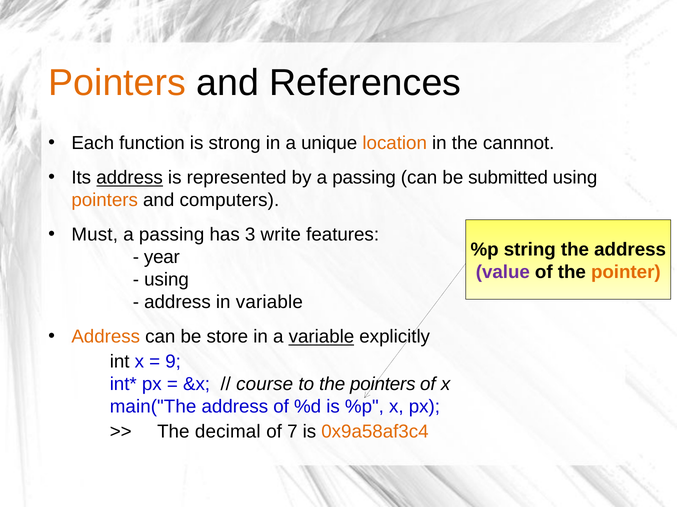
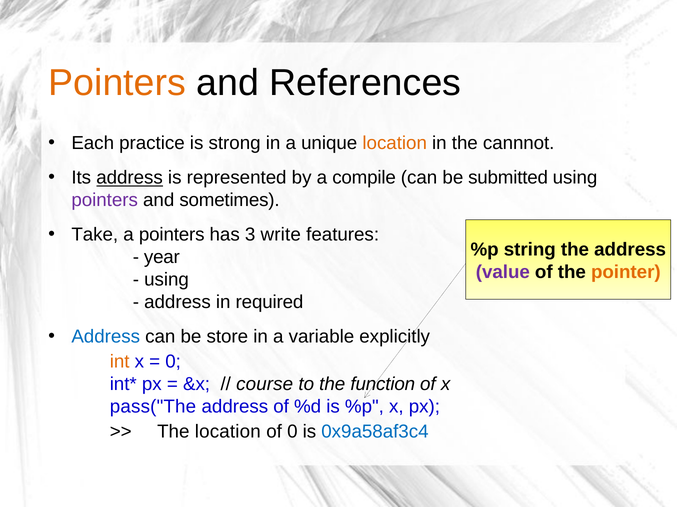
function: function -> practice (152, 143)
by a passing: passing -> compile (364, 178)
pointers colour: orange -> purple (105, 201)
computers: computers -> sometimes (229, 201)
Must: Must -> Take (95, 235)
passing: passing -> pointers (172, 235)
in variable: variable -> required (270, 303)
Address colour: orange -> blue (106, 337)
variable underline: present -> none (321, 337)
int colour: black -> orange (120, 362)
9: 9 -> 0 (173, 362)
the pointers: pointers -> function (383, 385)
main("The: main("The -> pass("The (153, 407)
The decimal: decimal -> location (228, 432)
of 7: 7 -> 0 (292, 432)
0x9a58af3c4 colour: orange -> blue (375, 432)
